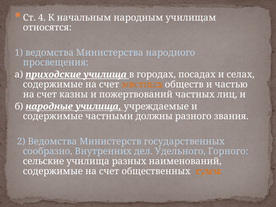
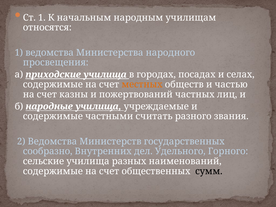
Ст 4: 4 -> 1 (42, 18)
должны: должны -> считать (154, 116)
сумм colour: orange -> black (209, 171)
